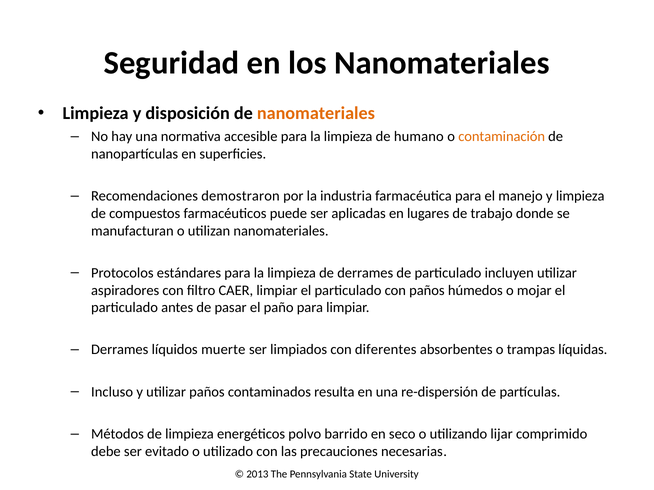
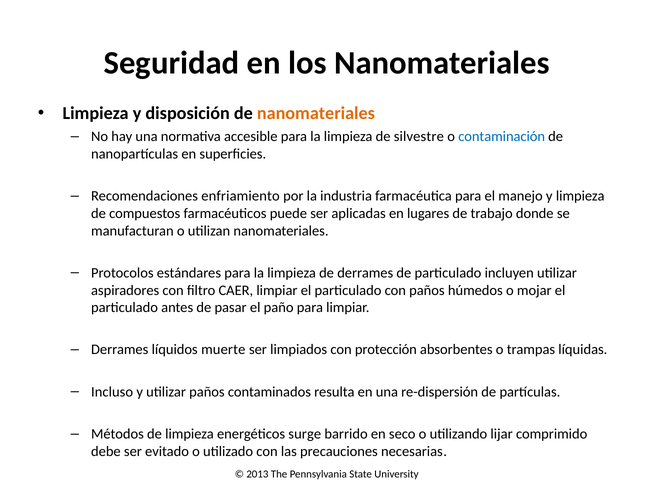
humano: humano -> silvestre (419, 137)
contaminación colour: orange -> blue (502, 137)
demostraron: demostraron -> enfriamiento (240, 196)
diferentes: diferentes -> protección (386, 350)
polvo: polvo -> surge (305, 434)
